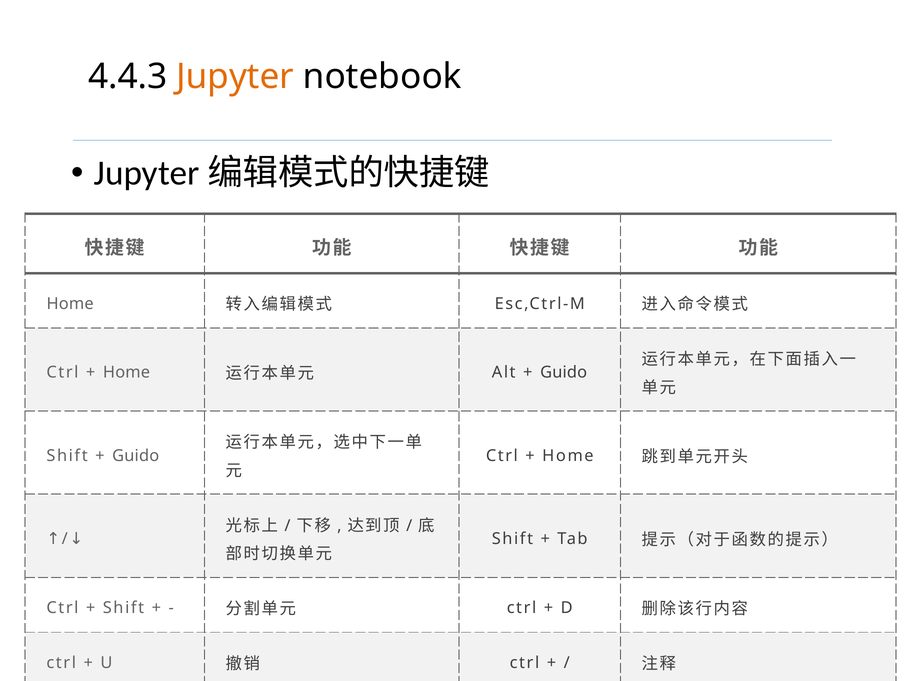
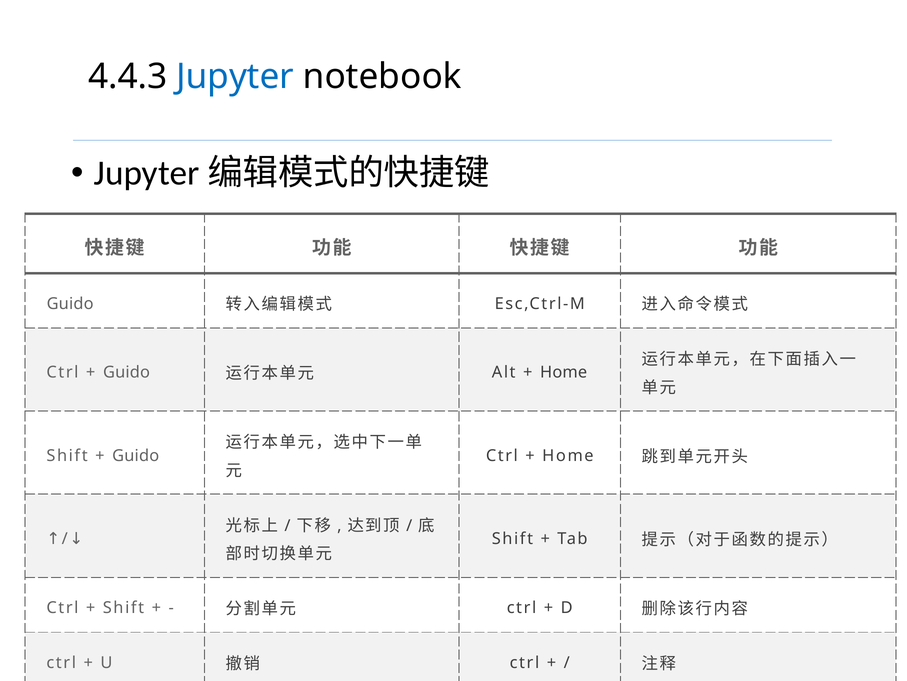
Jupyter colour: orange -> blue (235, 77)
Home: Home -> Guido (70, 303)
Home: Home -> Guido (127, 372)
Guido: Guido -> Home (564, 372)
